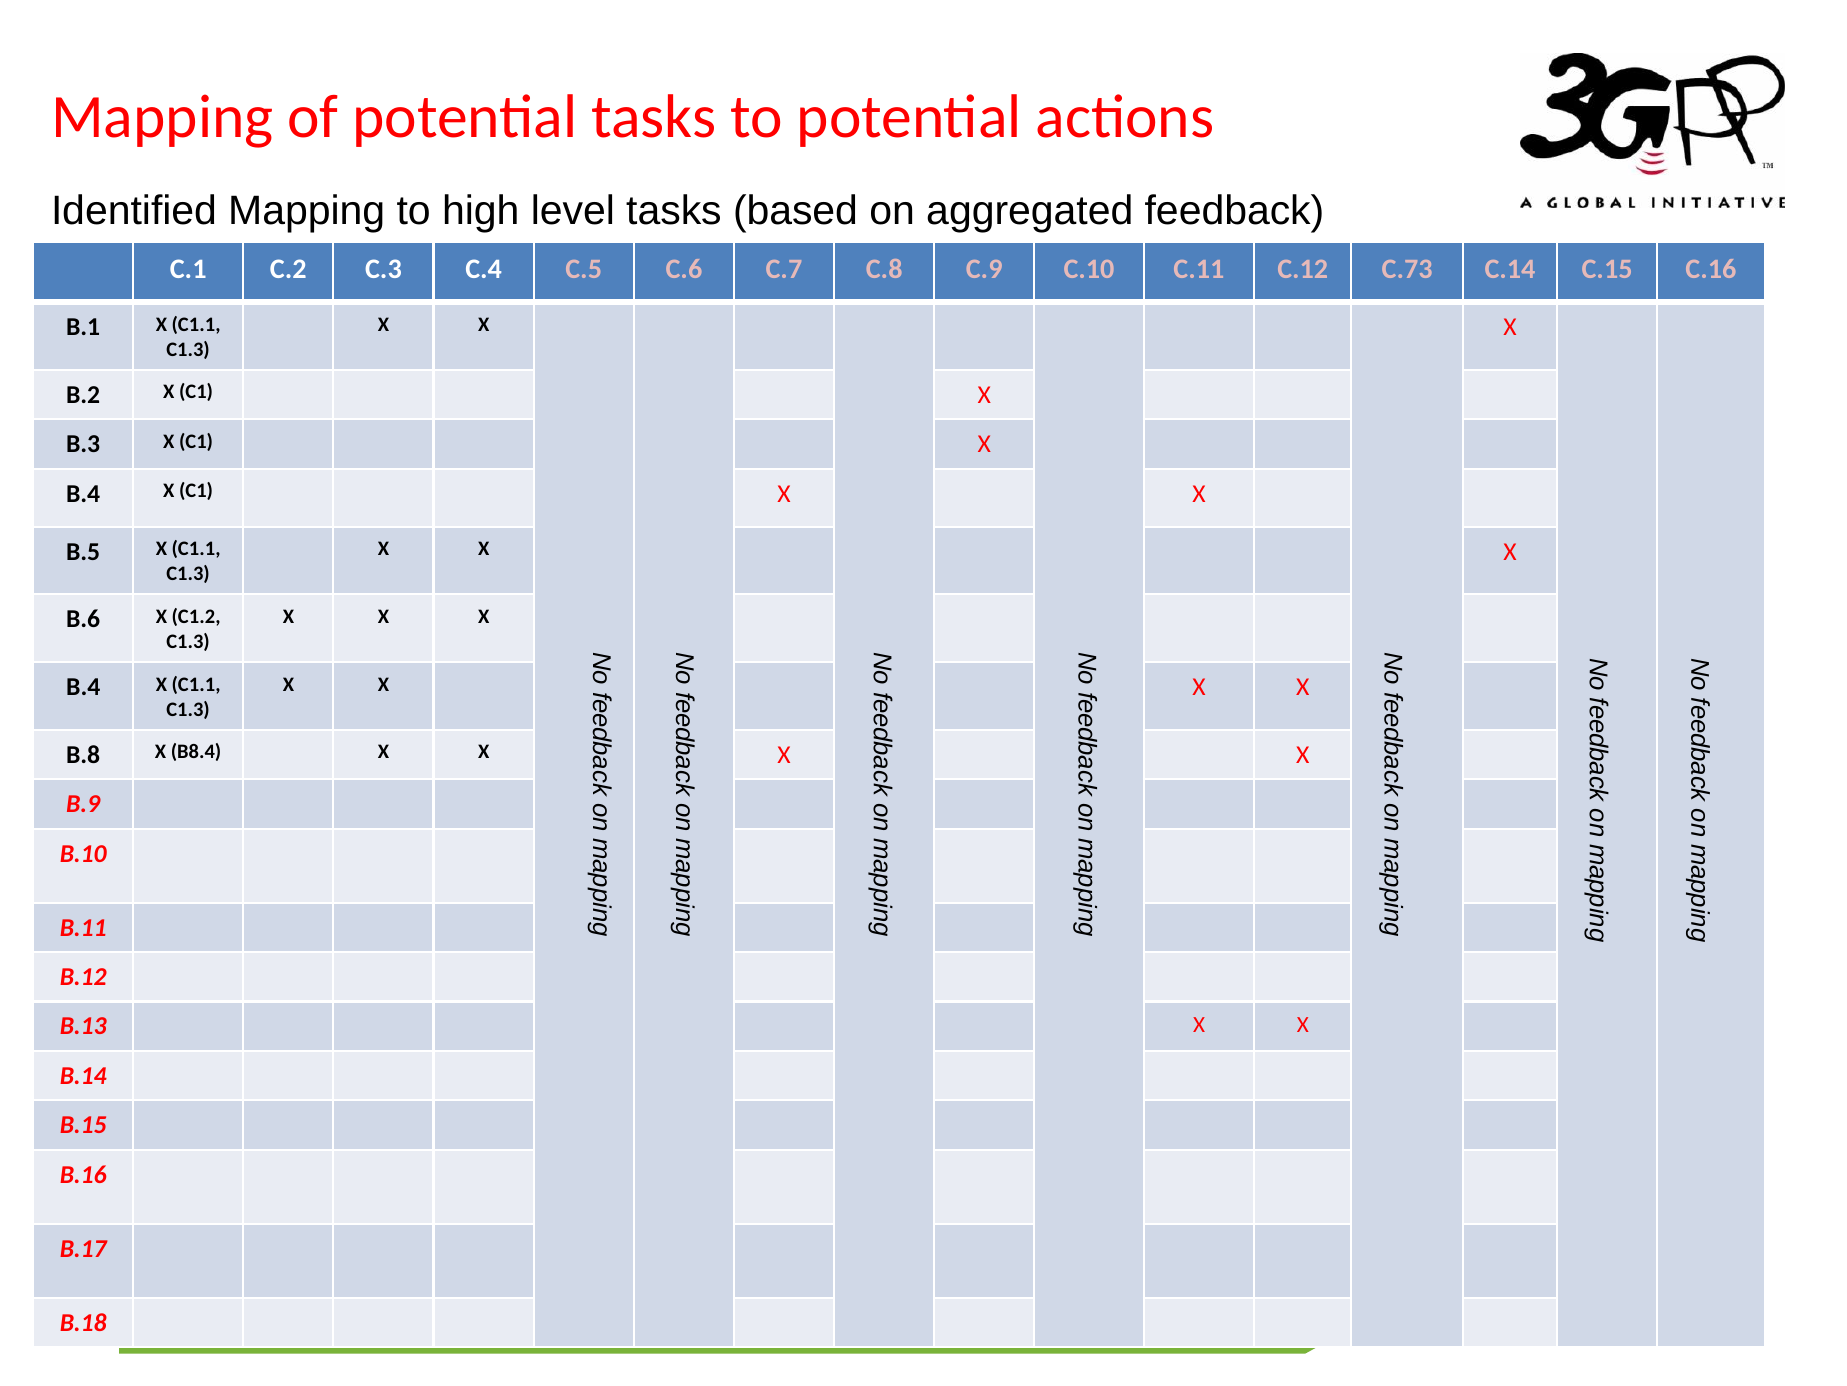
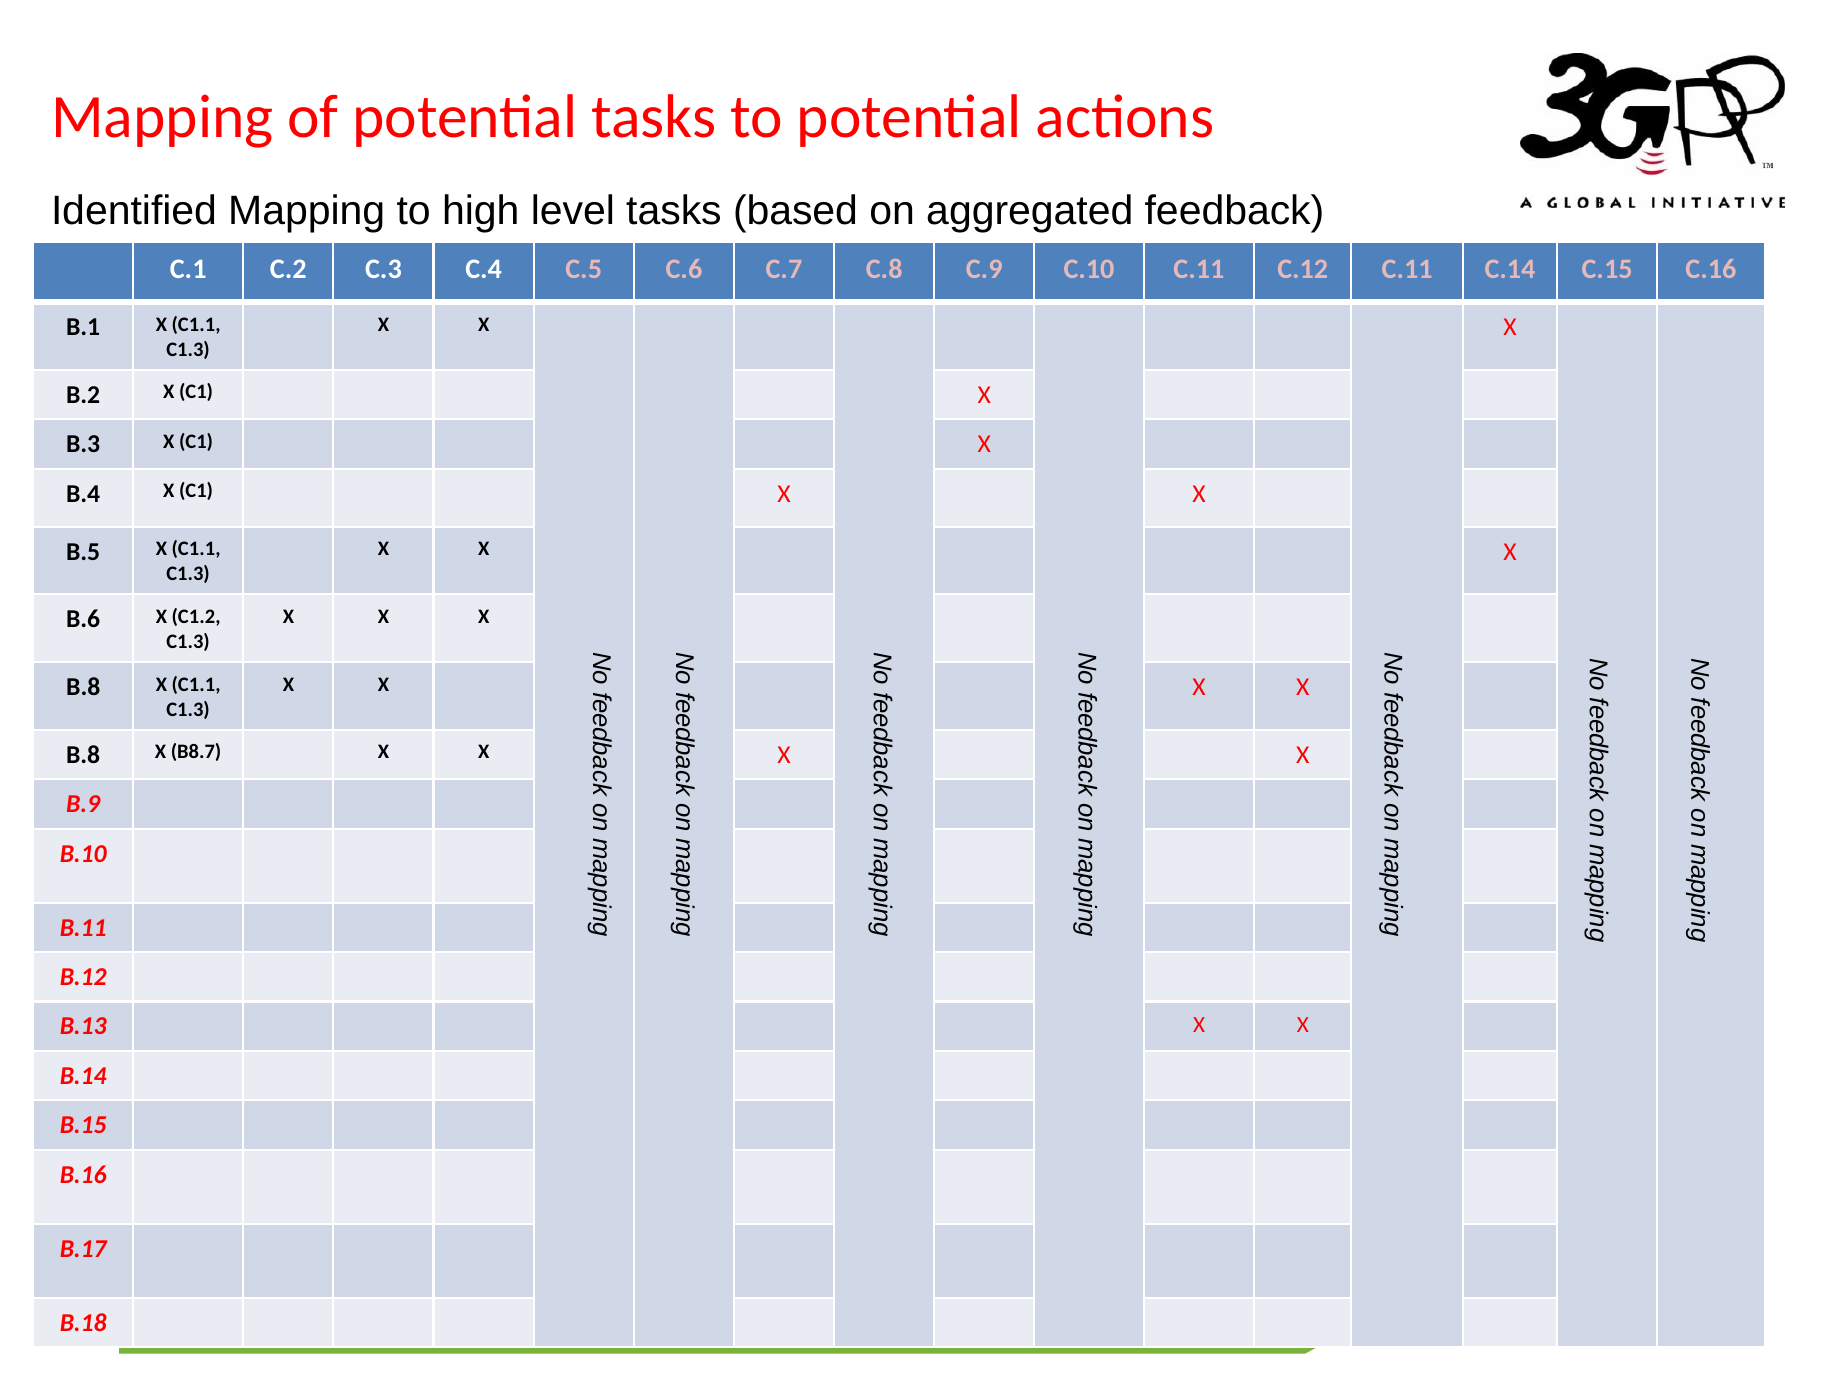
C.12 C.73: C.73 -> C.11 (1407, 269)
B.4: B.4 -> B.8 (83, 687)
B8.4: B8.4 -> B8.7 (196, 752)
